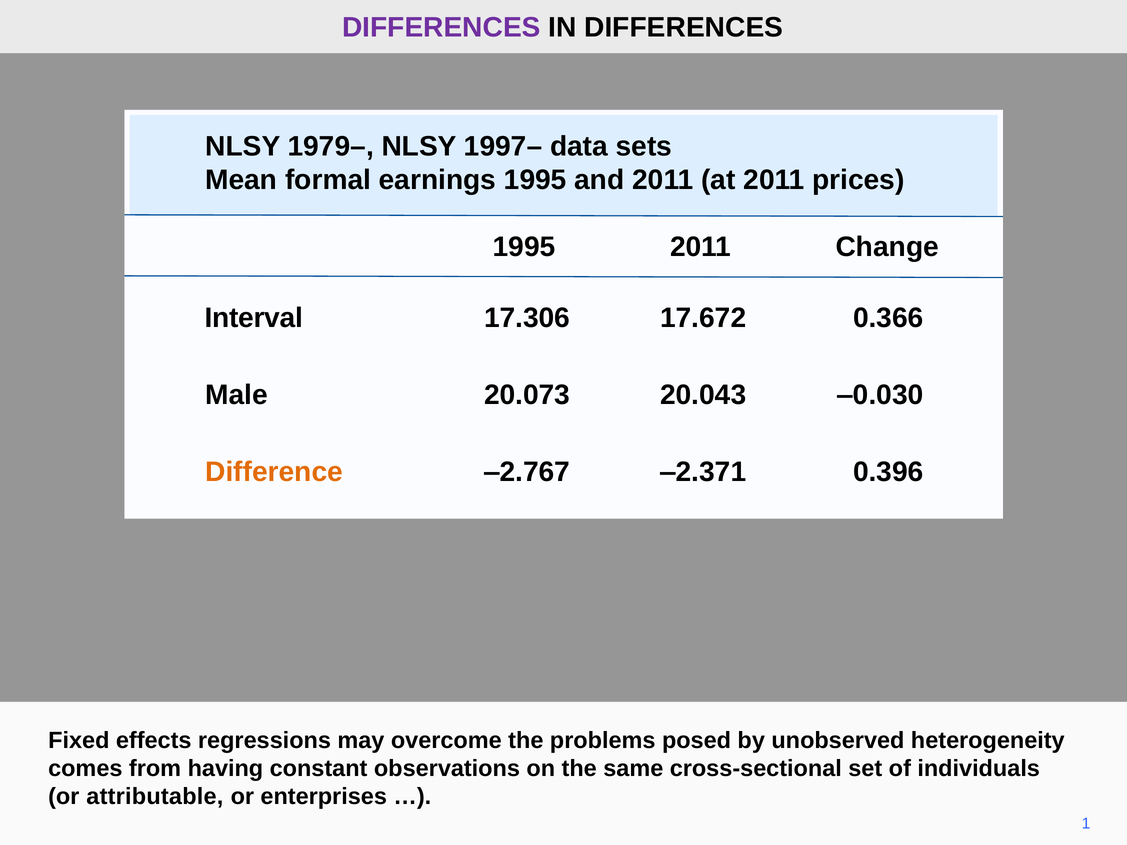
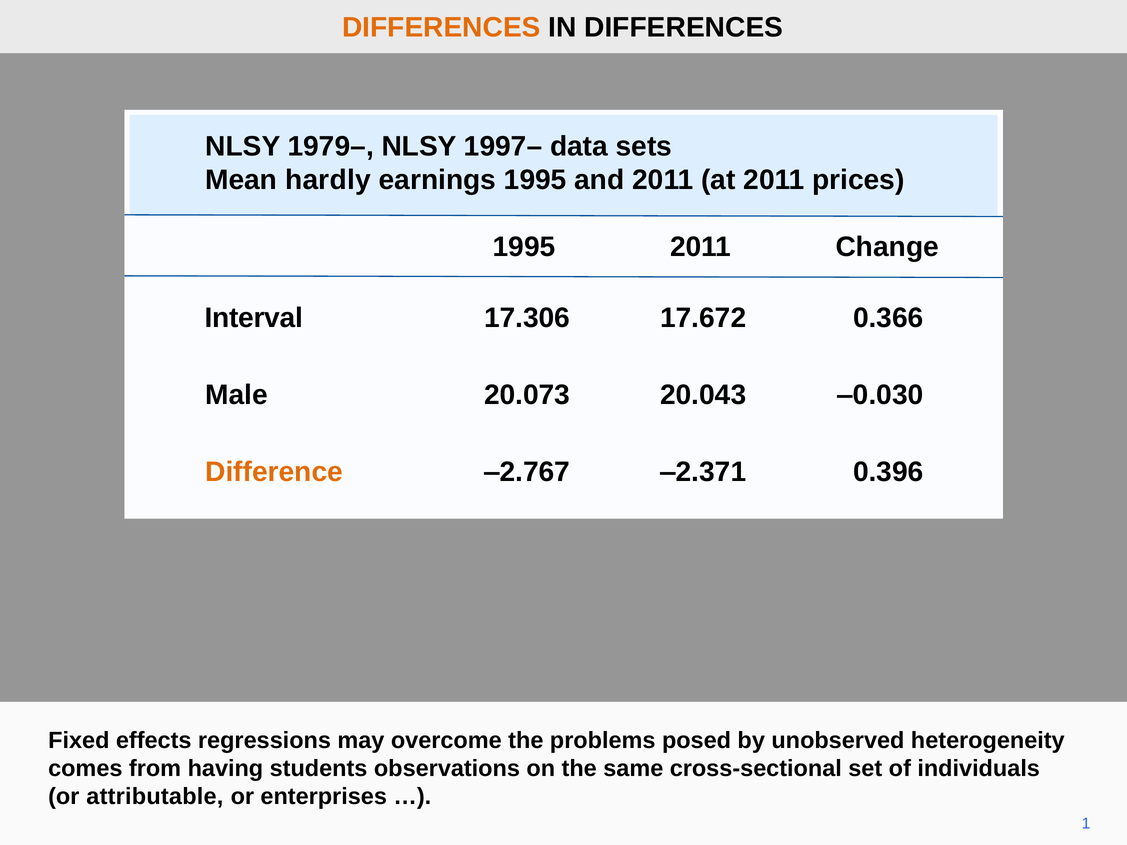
DIFFERENCES colour: purple -> orange (441, 27)
formal: formal -> hardly (328, 180)
constant: constant -> students (319, 769)
